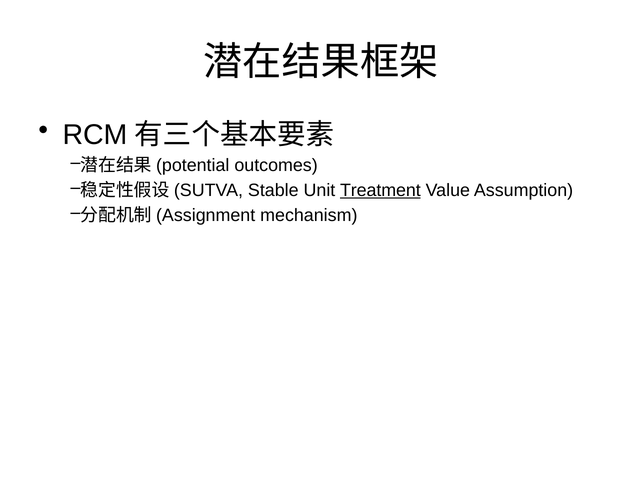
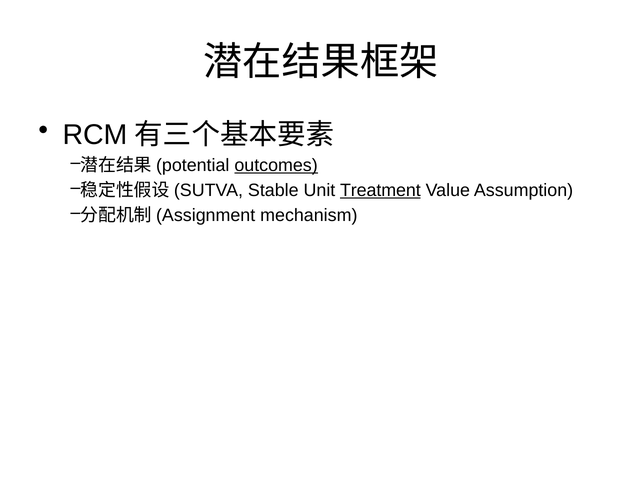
outcomes underline: none -> present (276, 165)
